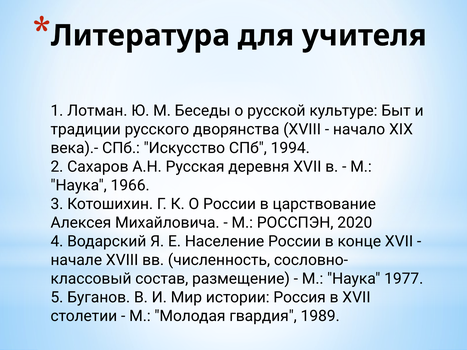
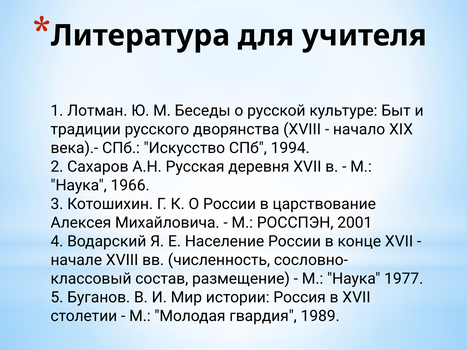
2020: 2020 -> 2001 (355, 223)
